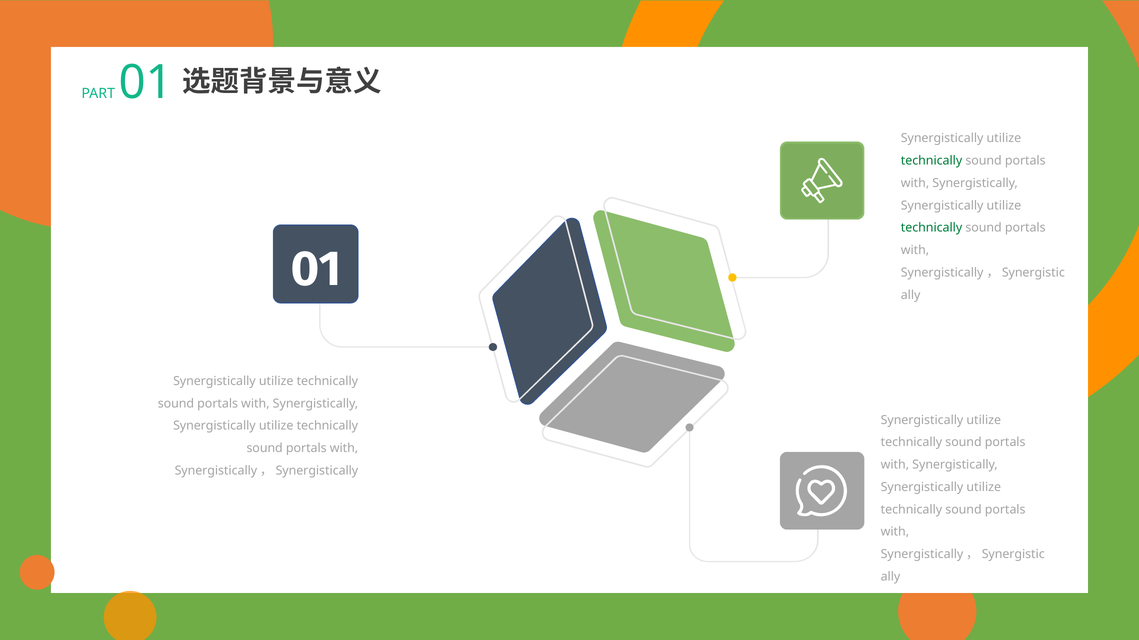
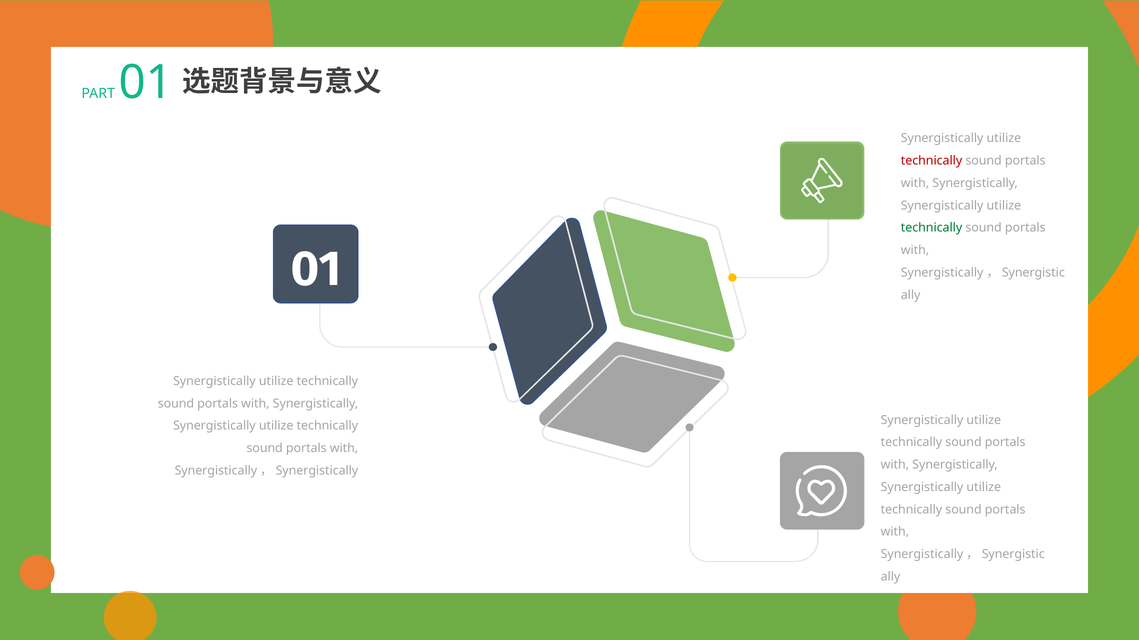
technically colour: green -> red (932, 161)
